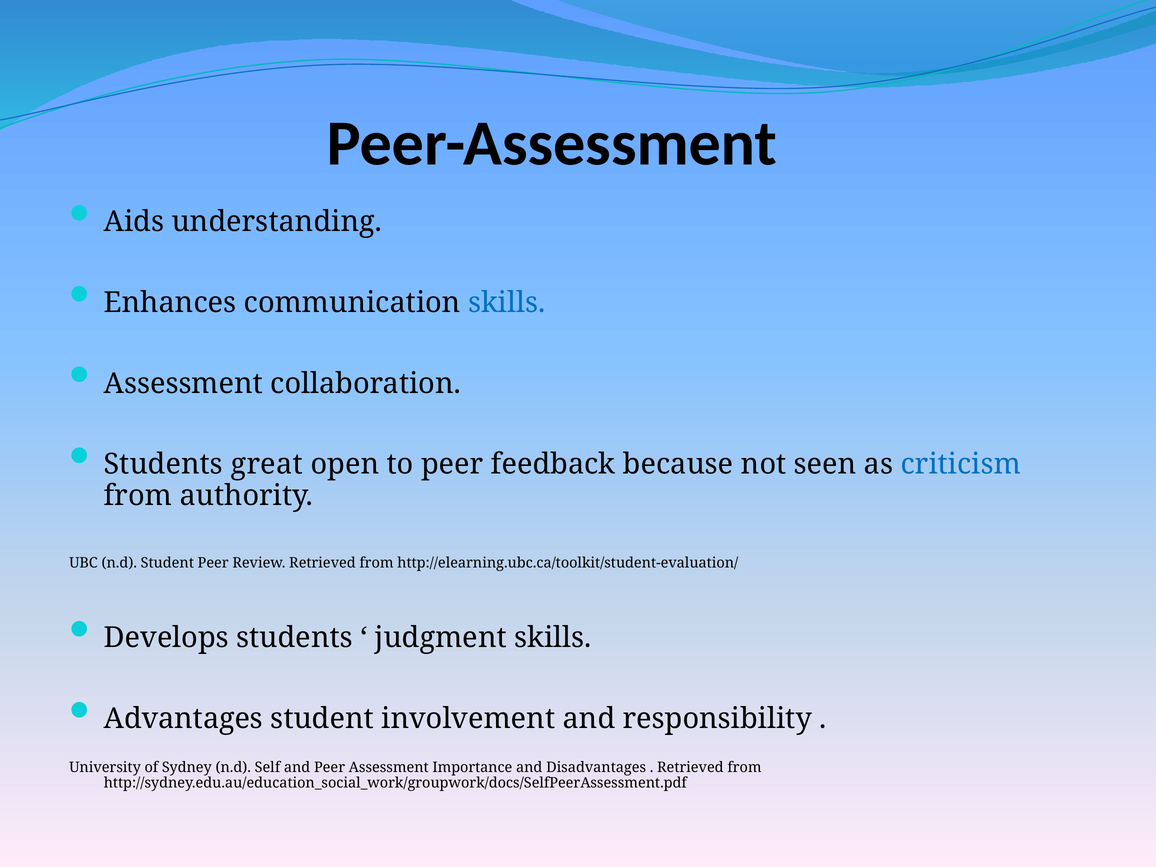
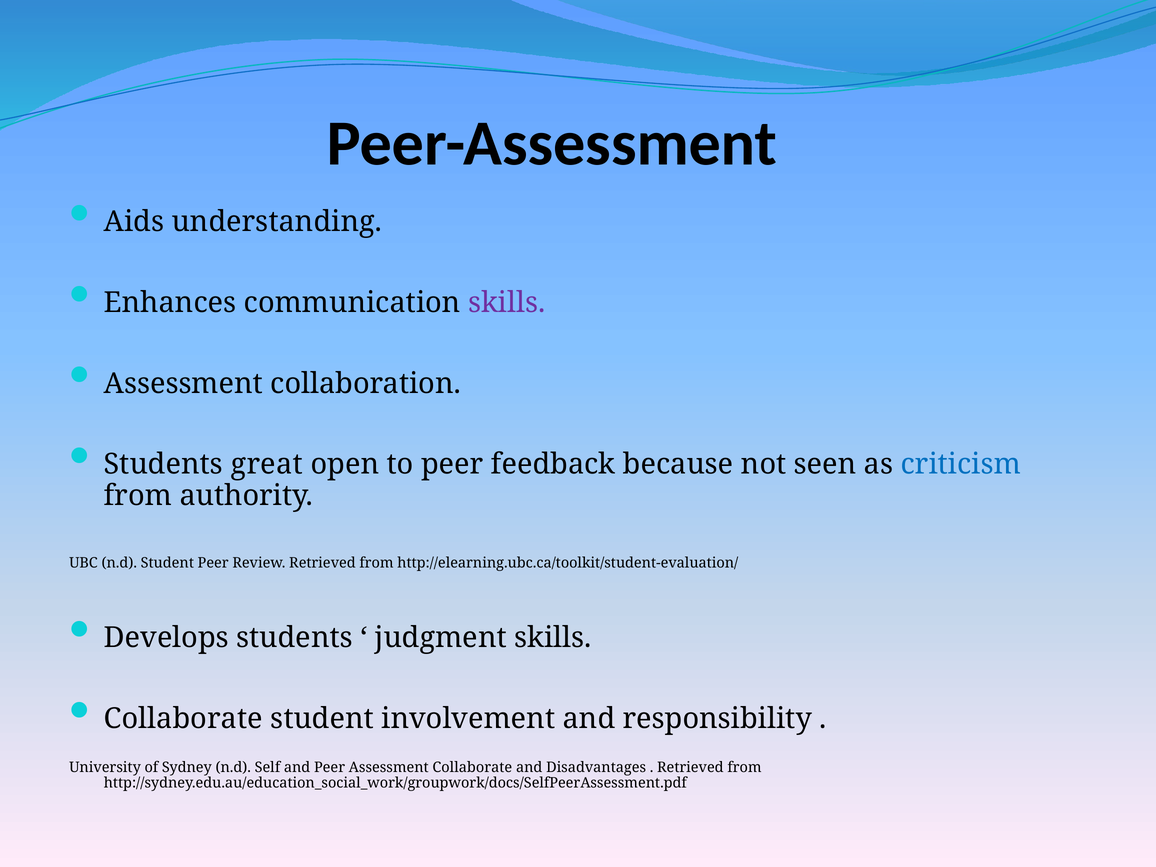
skills colour: blue -> purple (507, 303)
Advantages: Advantages -> Collaborate (183, 719)
Assessment Importance: Importance -> Collaborate (472, 767)
